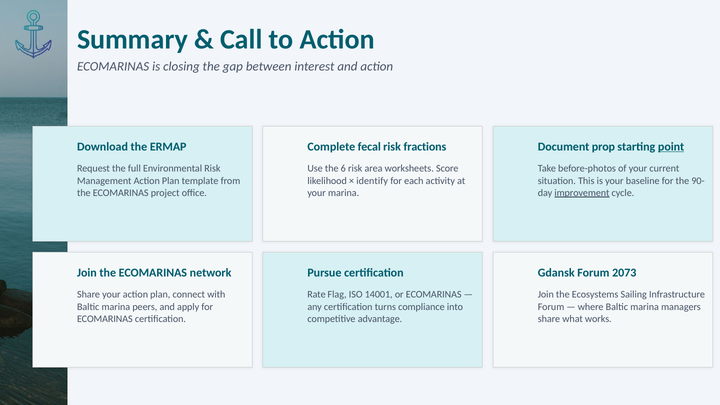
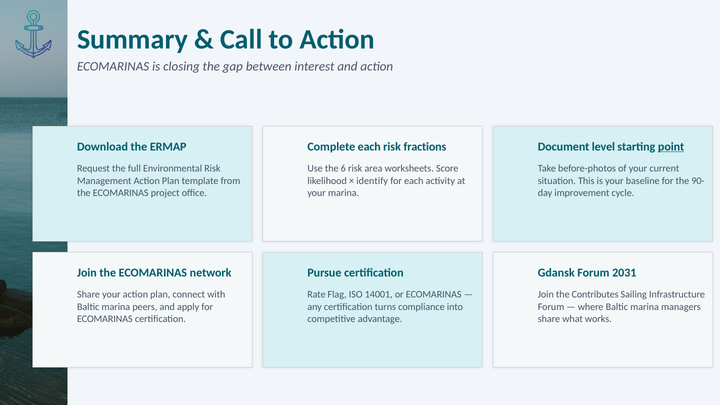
Complete fecal: fecal -> each (369, 147)
prop: prop -> level (603, 147)
improvement underline: present -> none (582, 193)
2073: 2073 -> 2031 (624, 273)
Ecosystems: Ecosystems -> Contributes (595, 295)
